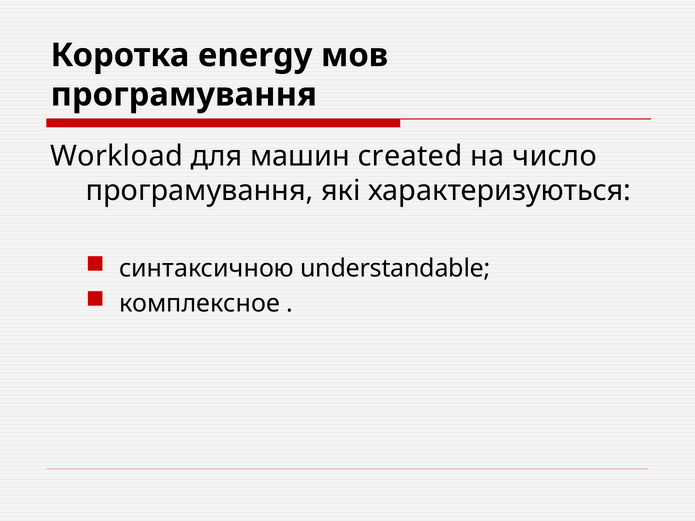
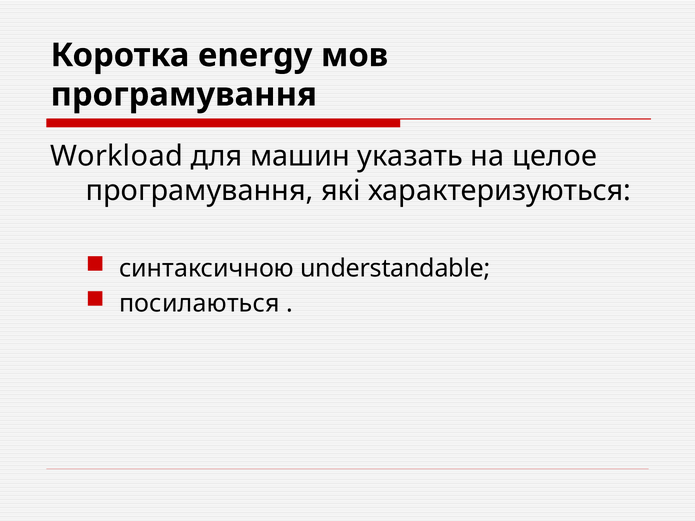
created: created -> указать (410, 156)
число: число -> целое (555, 156)
комплексное: комплексное -> посилаються (199, 304)
